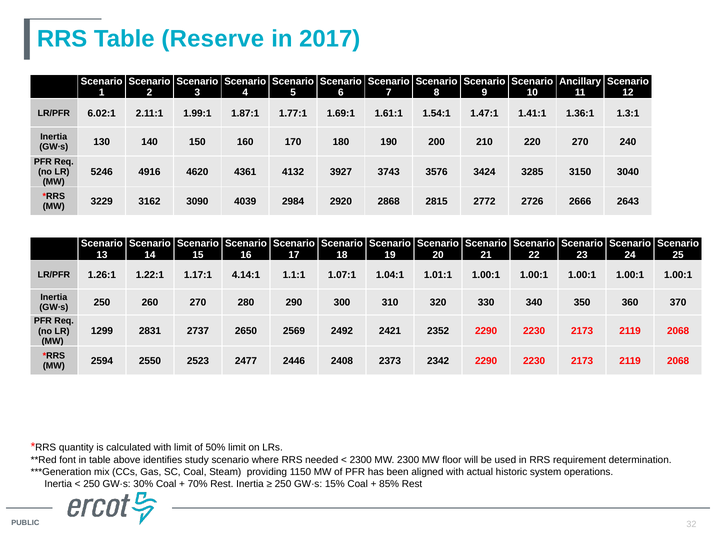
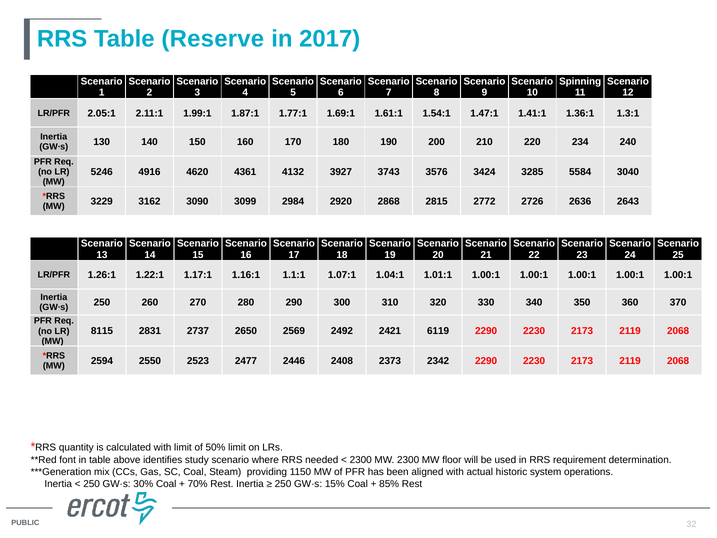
Ancillary: Ancillary -> Spinning (580, 81)
6.02:1: 6.02:1 -> 2.05:1 (102, 113)
220 270: 270 -> 234 (580, 142)
3150: 3150 -> 5584 (580, 172)
4039: 4039 -> 3099 (245, 201)
2666: 2666 -> 2636 (580, 201)
4.14:1: 4.14:1 -> 1.16:1 (246, 275)
1299: 1299 -> 8115 (102, 331)
2352: 2352 -> 6119 (438, 331)
